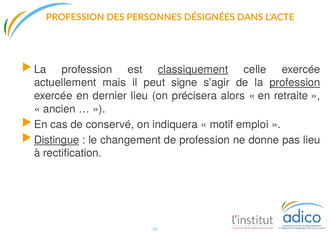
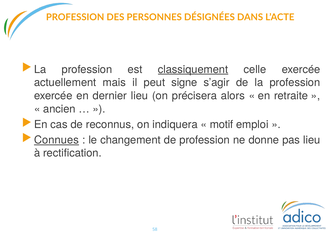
profession underline: present -> none (295, 83)
conservé: conservé -> reconnus (110, 124)
Distingue: Distingue -> Connues (56, 140)
